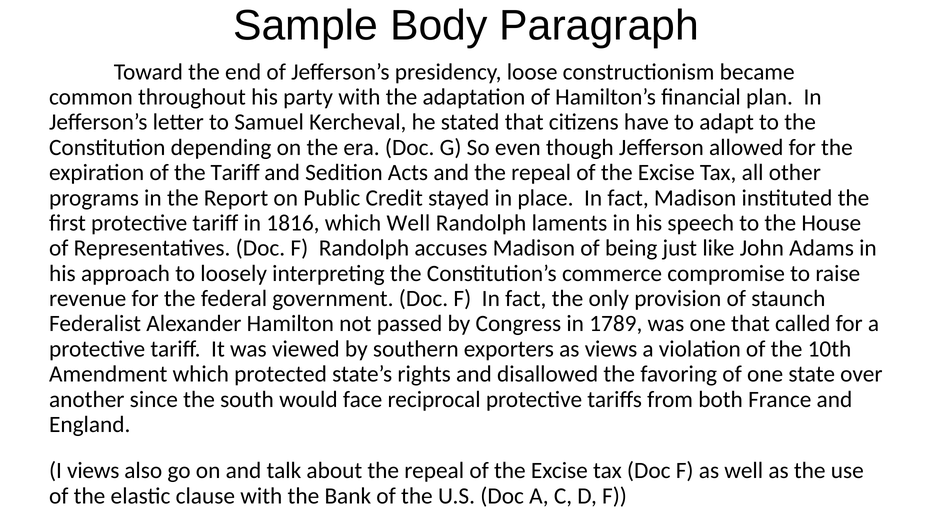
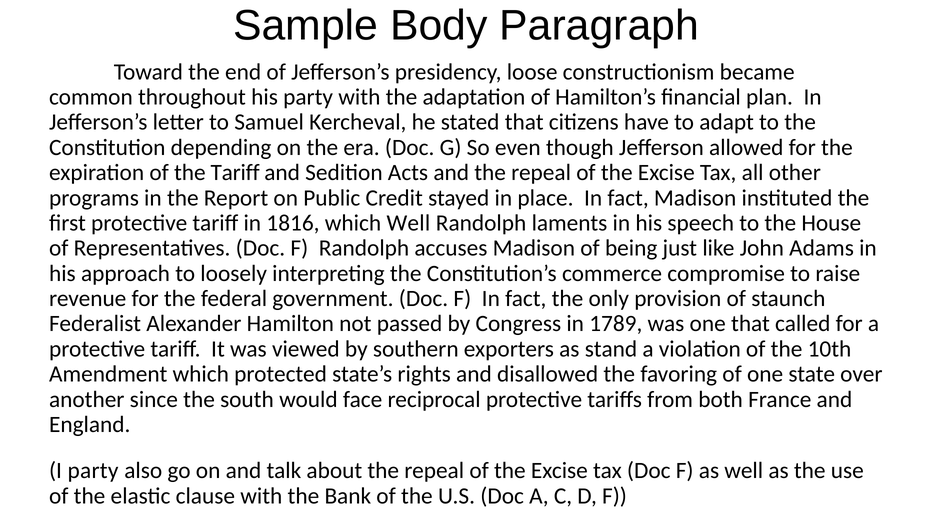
as views: views -> stand (611, 349)
I views: views -> party (93, 471)
